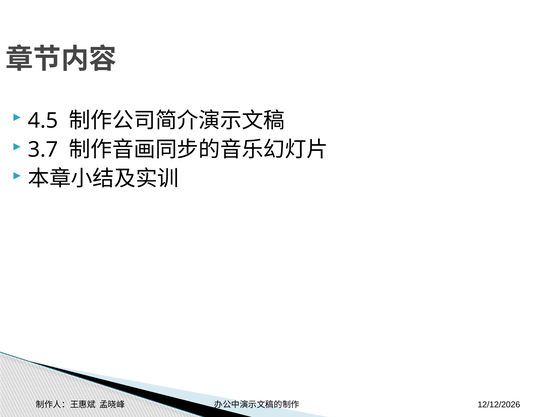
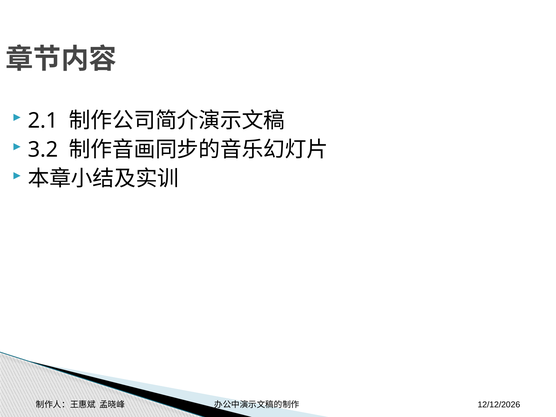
4.5: 4.5 -> 2.1 (43, 121)
3.7: 3.7 -> 3.2 (43, 150)
